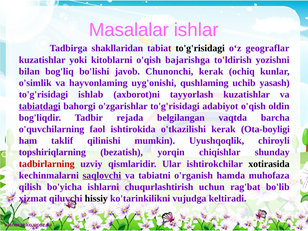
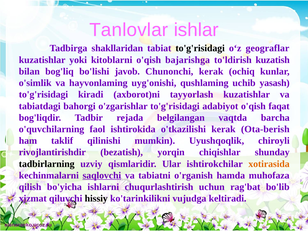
Masalalar: Masalalar -> Tanlovlar (129, 30)
yozishni: yozishni -> kuzatish (273, 60)
ishlab: ishlab -> kiradi (91, 95)
tabiatdagi underline: present -> none (40, 106)
oldin: oldin -> faqat (279, 106)
Ota-boyligi: Ota-boyligi -> Ota-berish (265, 129)
topshiriqlarning: topshiriqlarning -> rivojlantirishdir (52, 152)
tadbirlarning colour: red -> black (47, 164)
xotirasida colour: black -> orange (269, 164)
